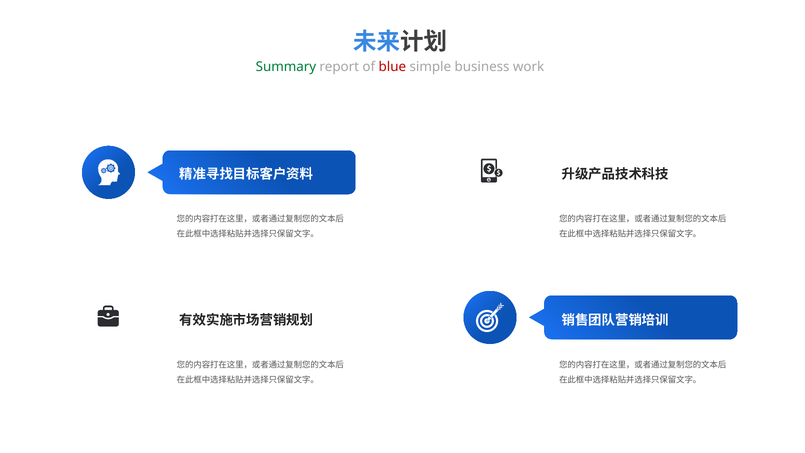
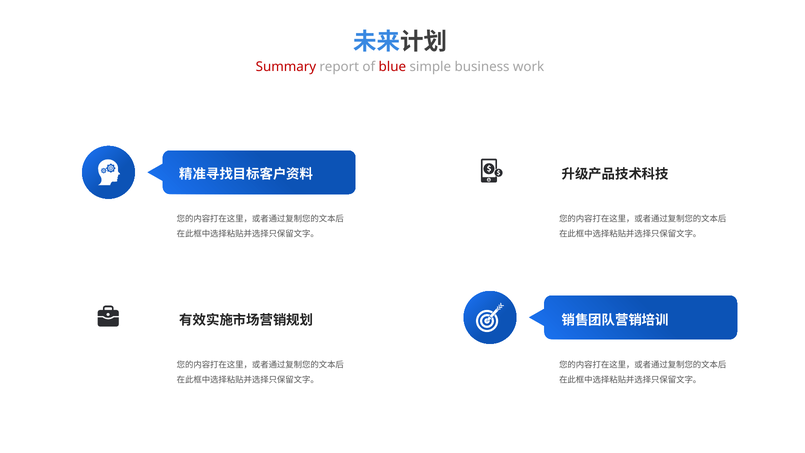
Summary colour: green -> red (286, 67)
